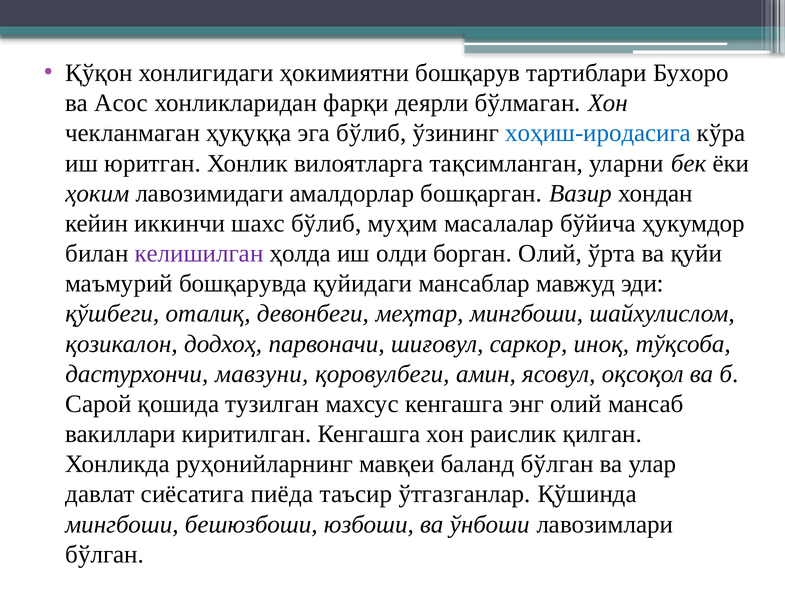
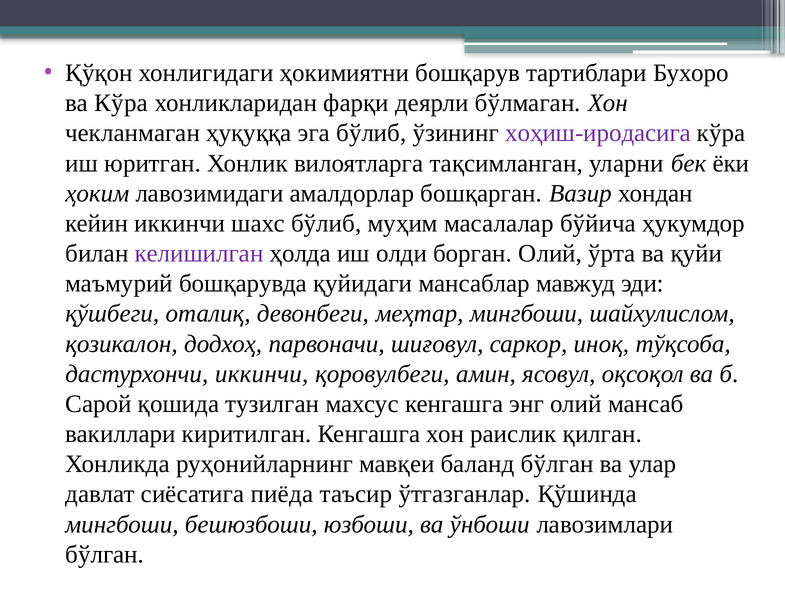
ва Асос: Асос -> Кўра (121, 103)
хоҳиш-иродасига colour: blue -> purple (598, 133)
дастурхончи мавзуни: мавзуни -> иккинчи (262, 374)
